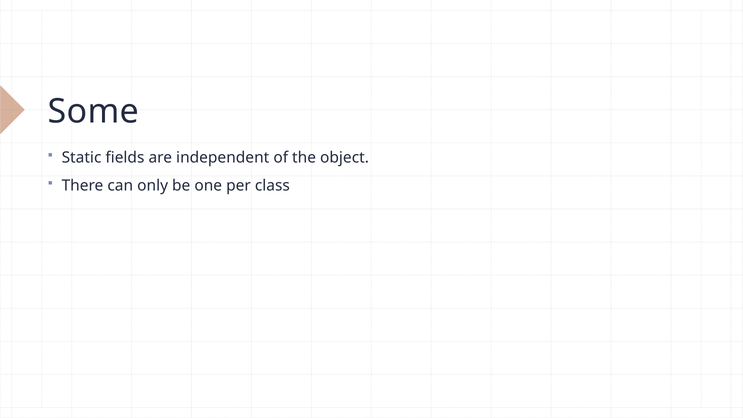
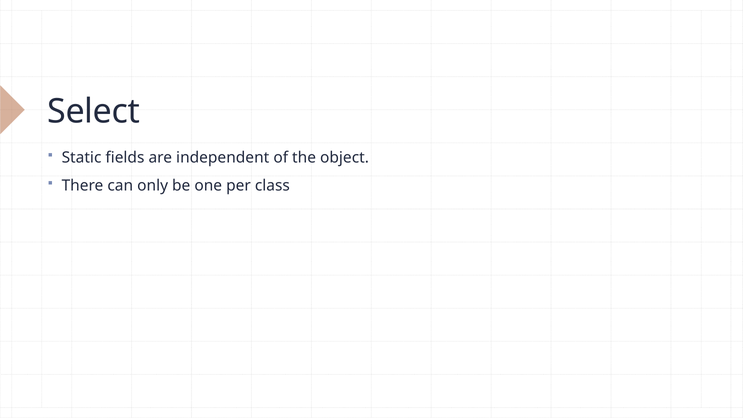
Some: Some -> Select (94, 111)
